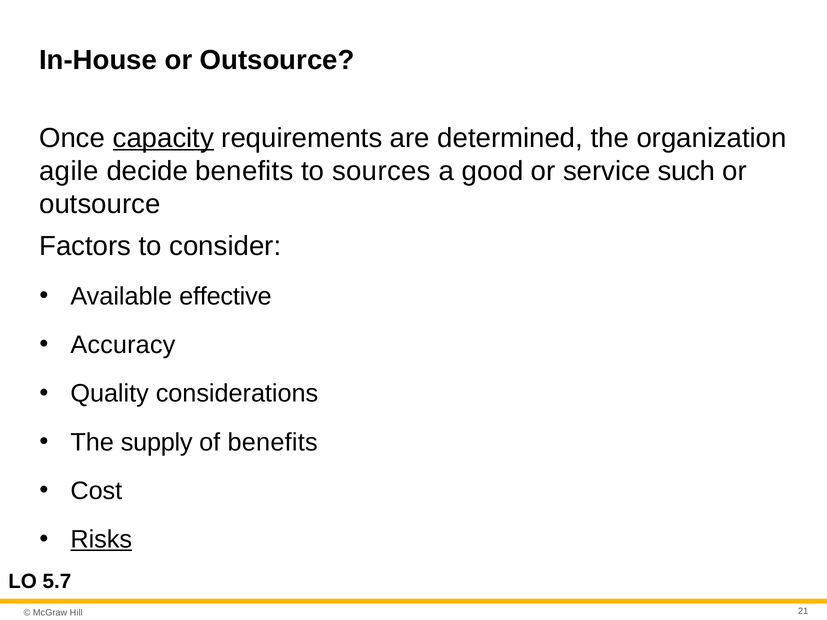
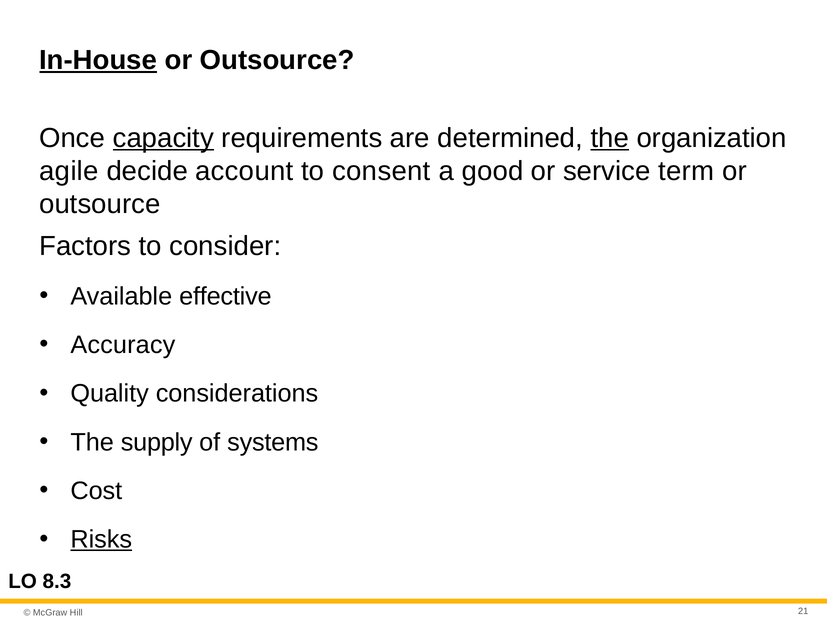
In-House underline: none -> present (98, 60)
the underline: none -> present (610, 138)
decide benefits: benefits -> account (244, 171)
sources: sources -> consent (381, 171)
such: such -> term (686, 171)
of benefits: benefits -> systems (273, 442)
5.7: 5.7 -> 8.3 (57, 582)
